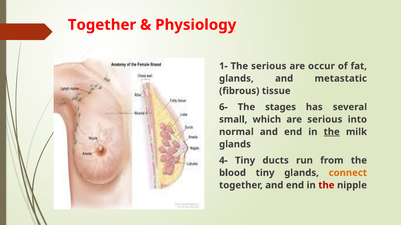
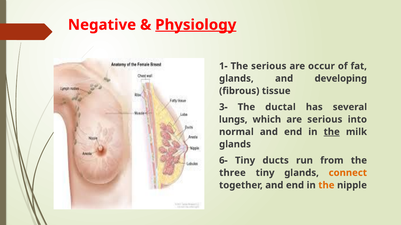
Together: Together -> Negative (102, 25)
Physiology underline: none -> present (196, 25)
metastatic: metastatic -> developing (341, 79)
6-: 6- -> 3- (223, 107)
stages: stages -> ductal (280, 107)
small: small -> lungs (233, 120)
4-: 4- -> 6- (223, 161)
blood: blood -> three (232, 173)
the colour: red -> orange (326, 186)
